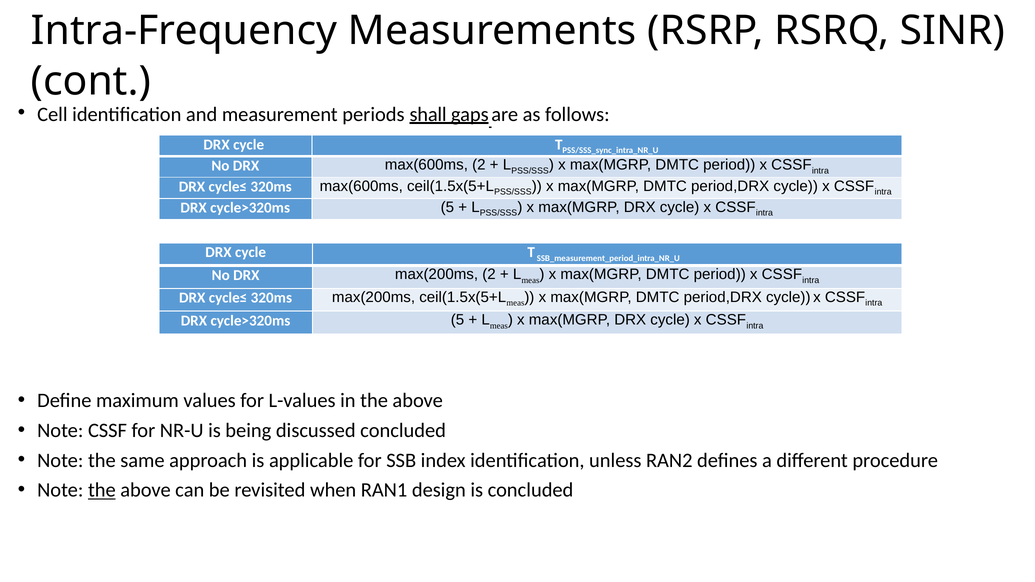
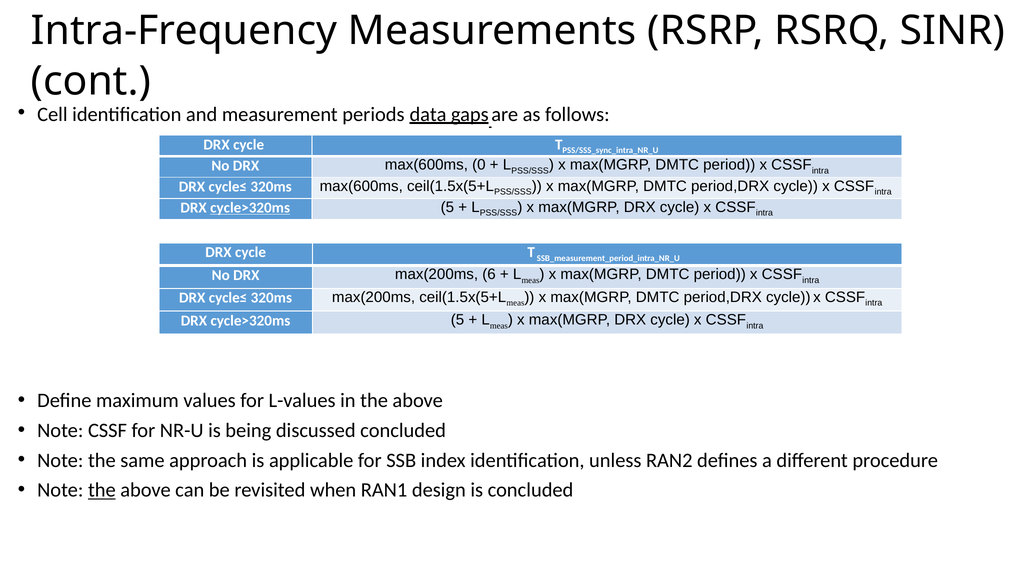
shall: shall -> data (428, 114)
max(600ms 2: 2 -> 0 (479, 165)
cycle>320ms underline: none -> present (250, 208)
max(200ms 2: 2 -> 6 (489, 274)
